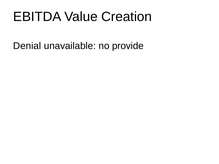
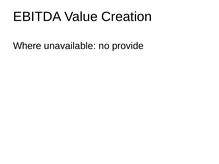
Denial: Denial -> Where (27, 46)
